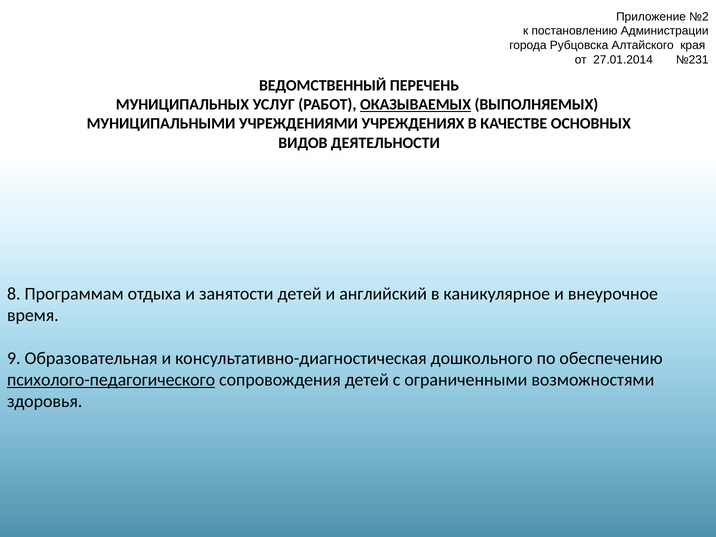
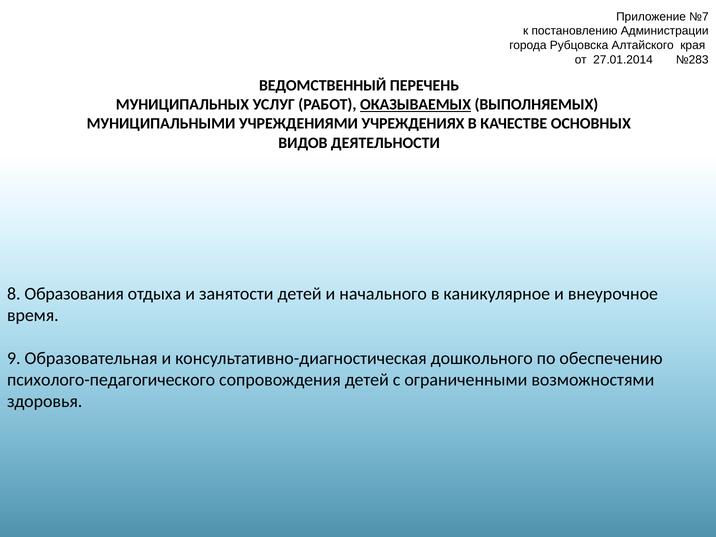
№2: №2 -> №7 (699, 17)
№231: №231 -> №283 (692, 60)
Программам: Программам -> Образования (74, 294)
английский: английский -> начального (383, 294)
психолого-педагогического underline: present -> none (111, 380)
